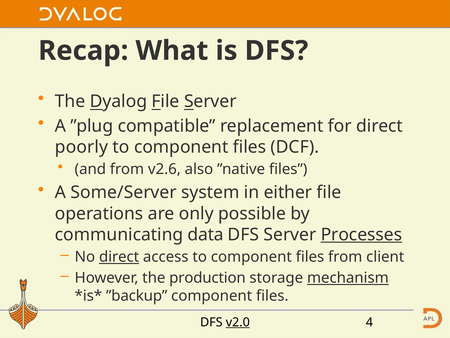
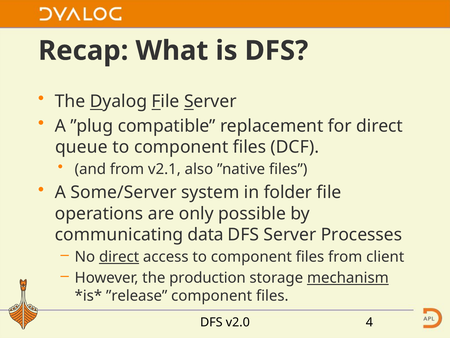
poorly: poorly -> queue (81, 147)
v2.6: v2.6 -> v2.1 (164, 169)
either: either -> folder (288, 192)
Processes underline: present -> none (361, 234)
”backup: ”backup -> ”release (137, 296)
v2.0 underline: present -> none (238, 322)
